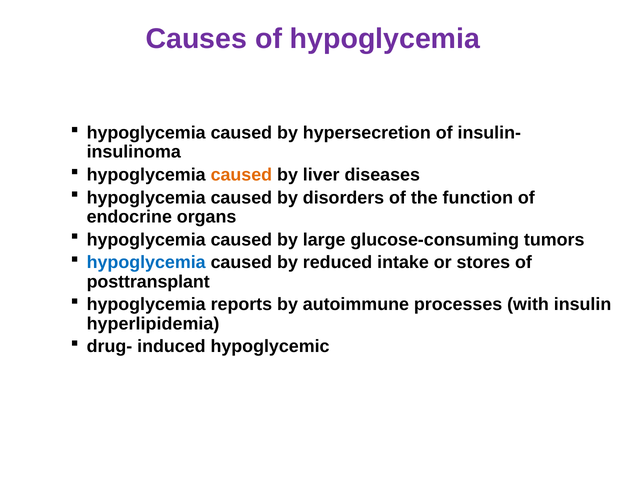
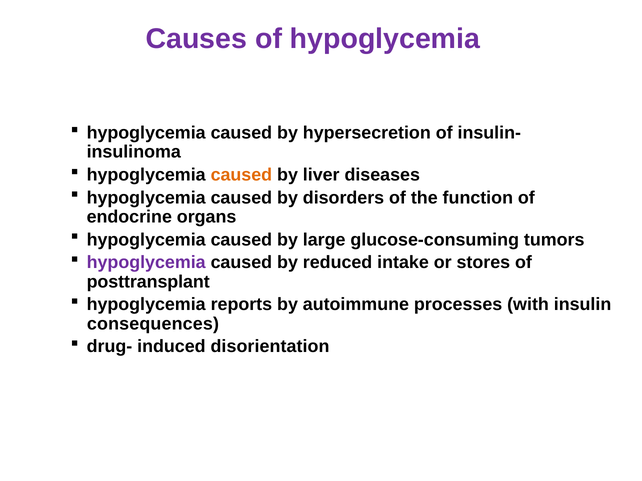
hypoglycemia colour: blue -> purple (146, 263)
hyperlipidemia: hyperlipidemia -> consequences (153, 324)
hypoglycemic: hypoglycemic -> disorientation (270, 347)
